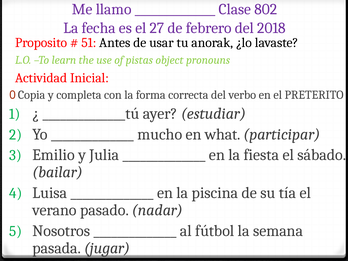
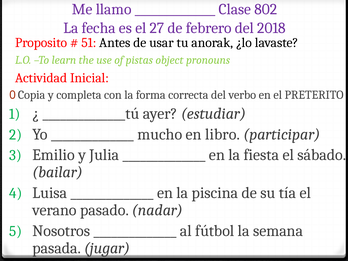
what: what -> libro (223, 134)
